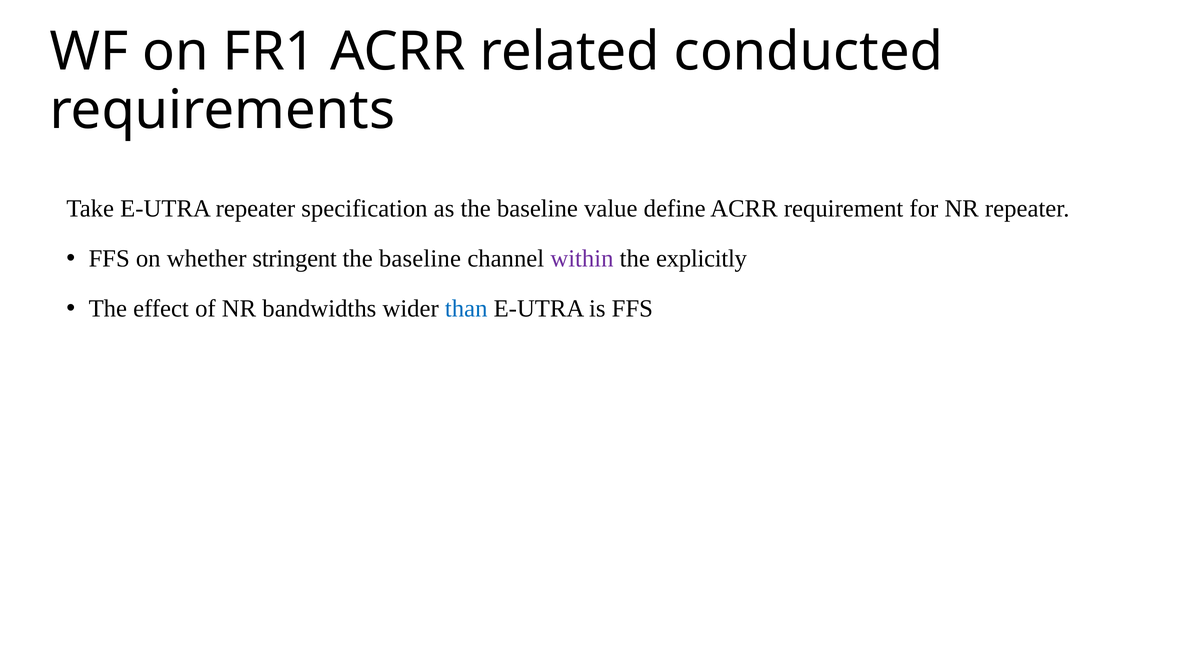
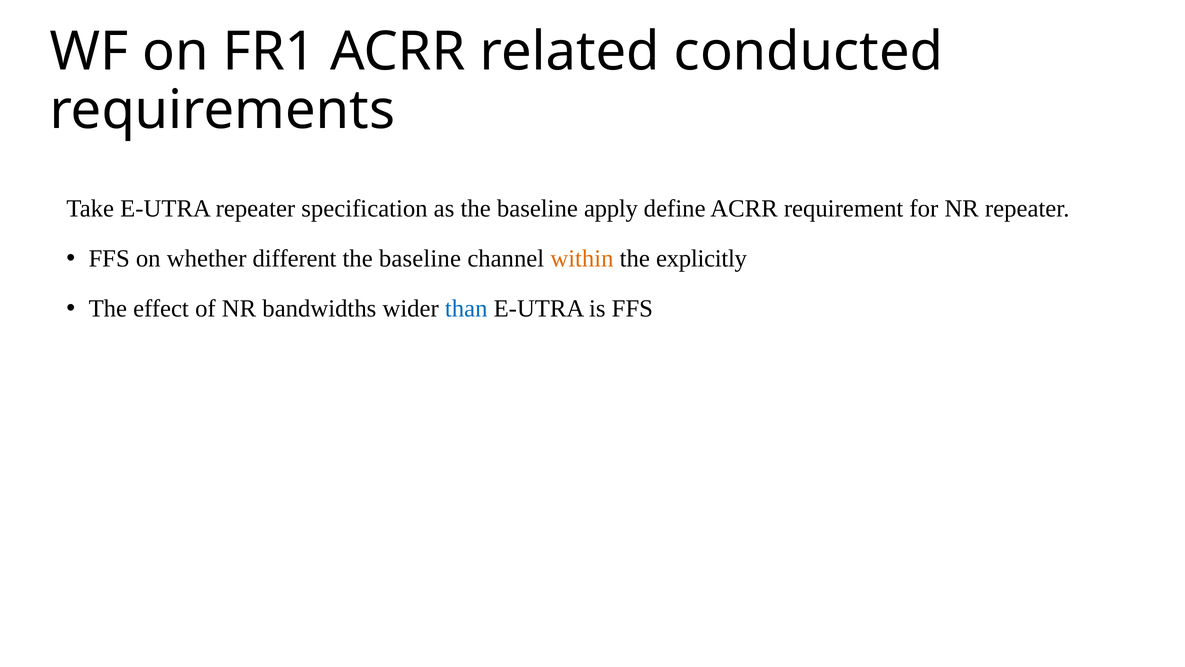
value: value -> apply (611, 208)
stringent: stringent -> different (295, 258)
within colour: purple -> orange (582, 258)
